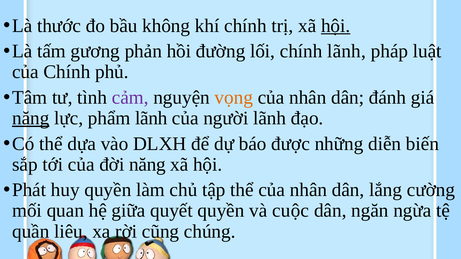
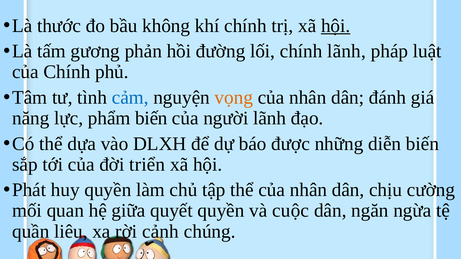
cảm colour: purple -> blue (130, 98)
năng underline: present -> none (31, 118)
phẩm lãnh: lãnh -> biến (151, 118)
đời năng: năng -> triển (147, 165)
lắng: lắng -> chịu (386, 190)
cũng: cũng -> cảnh (160, 232)
